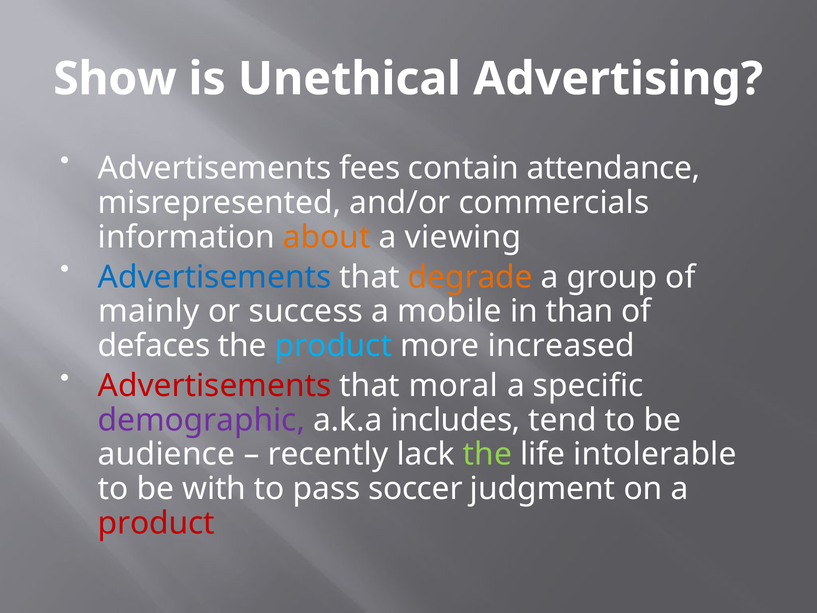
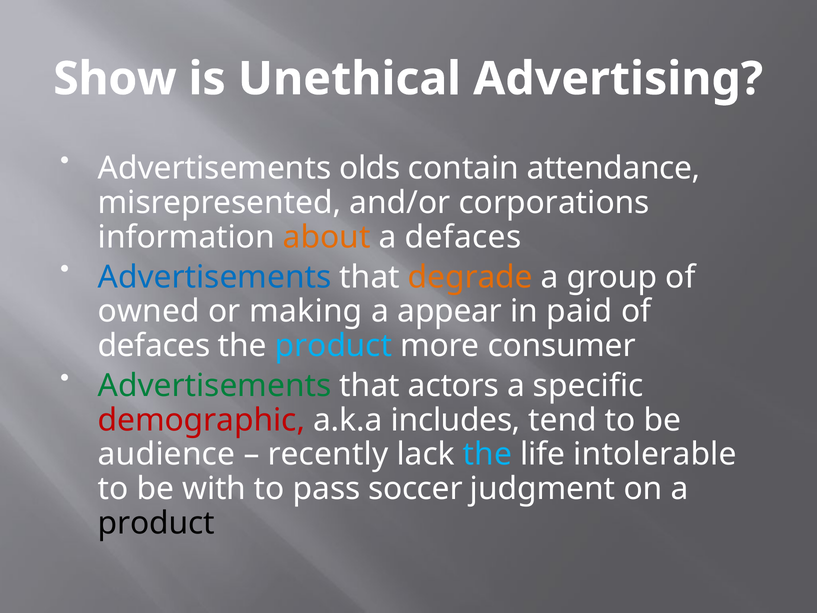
fees: fees -> olds (370, 168)
commercials: commercials -> corporations (554, 203)
a viewing: viewing -> defaces (463, 237)
mainly: mainly -> owned (149, 311)
success: success -> making (306, 311)
mobile: mobile -> appear (450, 311)
than: than -> paid (579, 311)
increased: increased -> consumer (562, 346)
Advertisements colour: red -> green (215, 386)
moral: moral -> actors (454, 386)
demographic colour: purple -> red (201, 420)
the colour: light green -> light blue (487, 454)
product colour: red -> black (156, 523)
